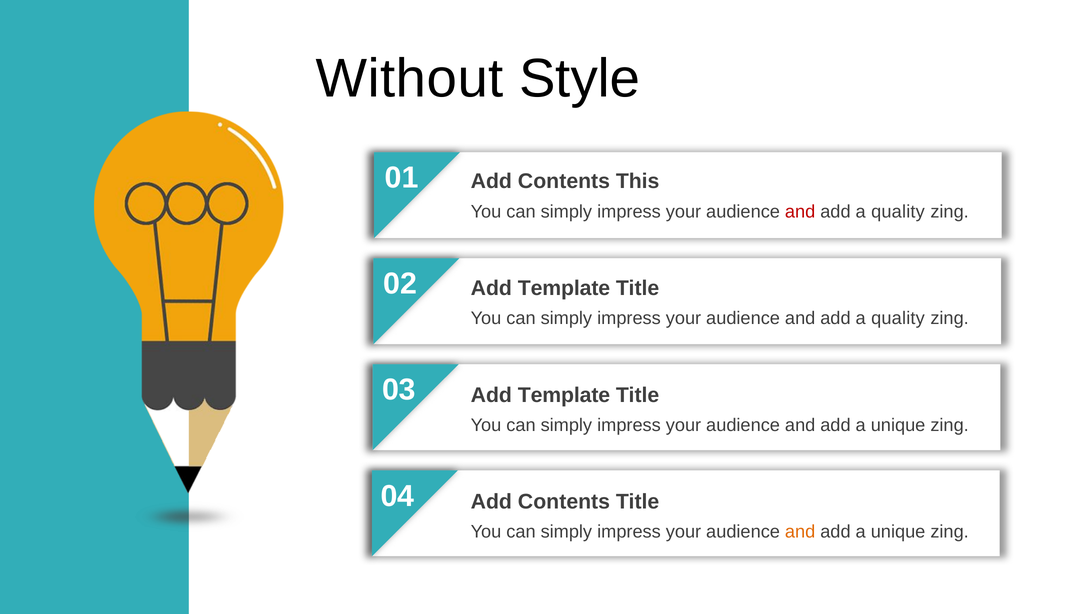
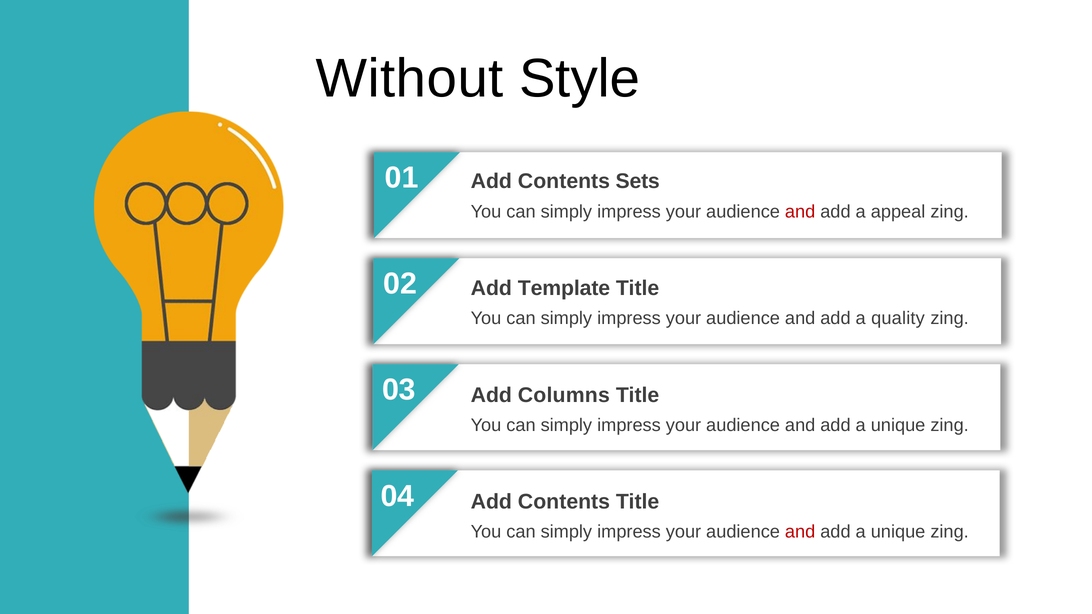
This: This -> Sets (638, 182)
quality: quality -> appeal (898, 212)
Template: Template -> Columns (564, 395)
and colour: orange -> red (800, 532)
